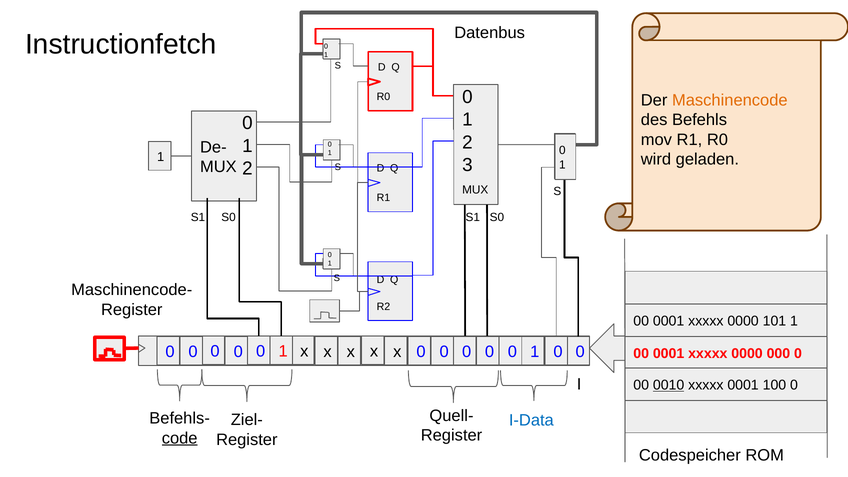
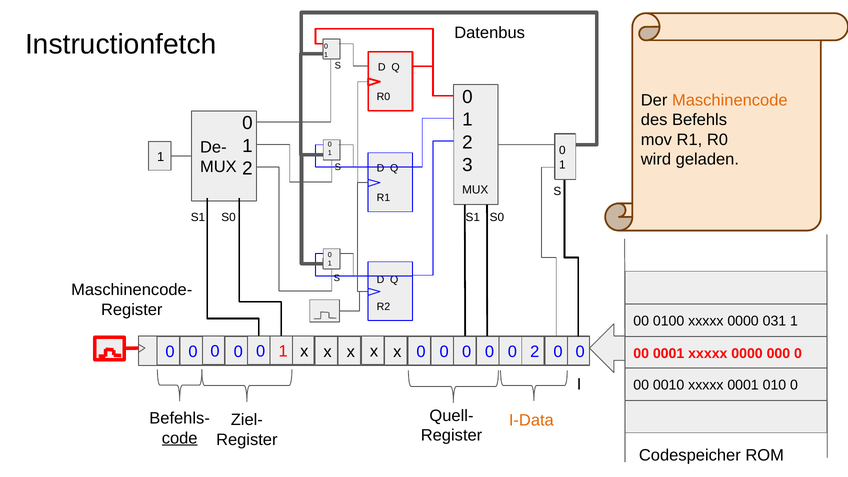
0001: 0001 -> 0100 (669, 321)
101: 101 -> 031 (774, 321)
0 0 1: 1 -> 2 (535, 352)
0010 underline: present -> none (669, 385)
100: 100 -> 010 (774, 385)
I-Data colour: blue -> orange (531, 420)
